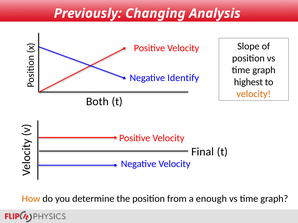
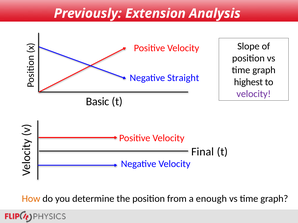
Changing: Changing -> Extension (155, 13)
Identify: Identify -> Straight (183, 78)
velocity colour: orange -> purple (254, 94)
Both: Both -> Basic (98, 102)
